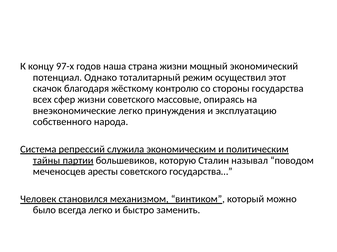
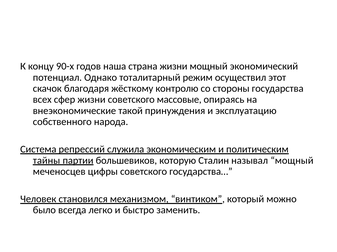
97-х: 97-х -> 90-х (65, 67)
внеэкономические легко: легко -> такой (131, 111)
называл поводом: поводом -> мощный (292, 161)
аресты: аресты -> цифры (103, 172)
